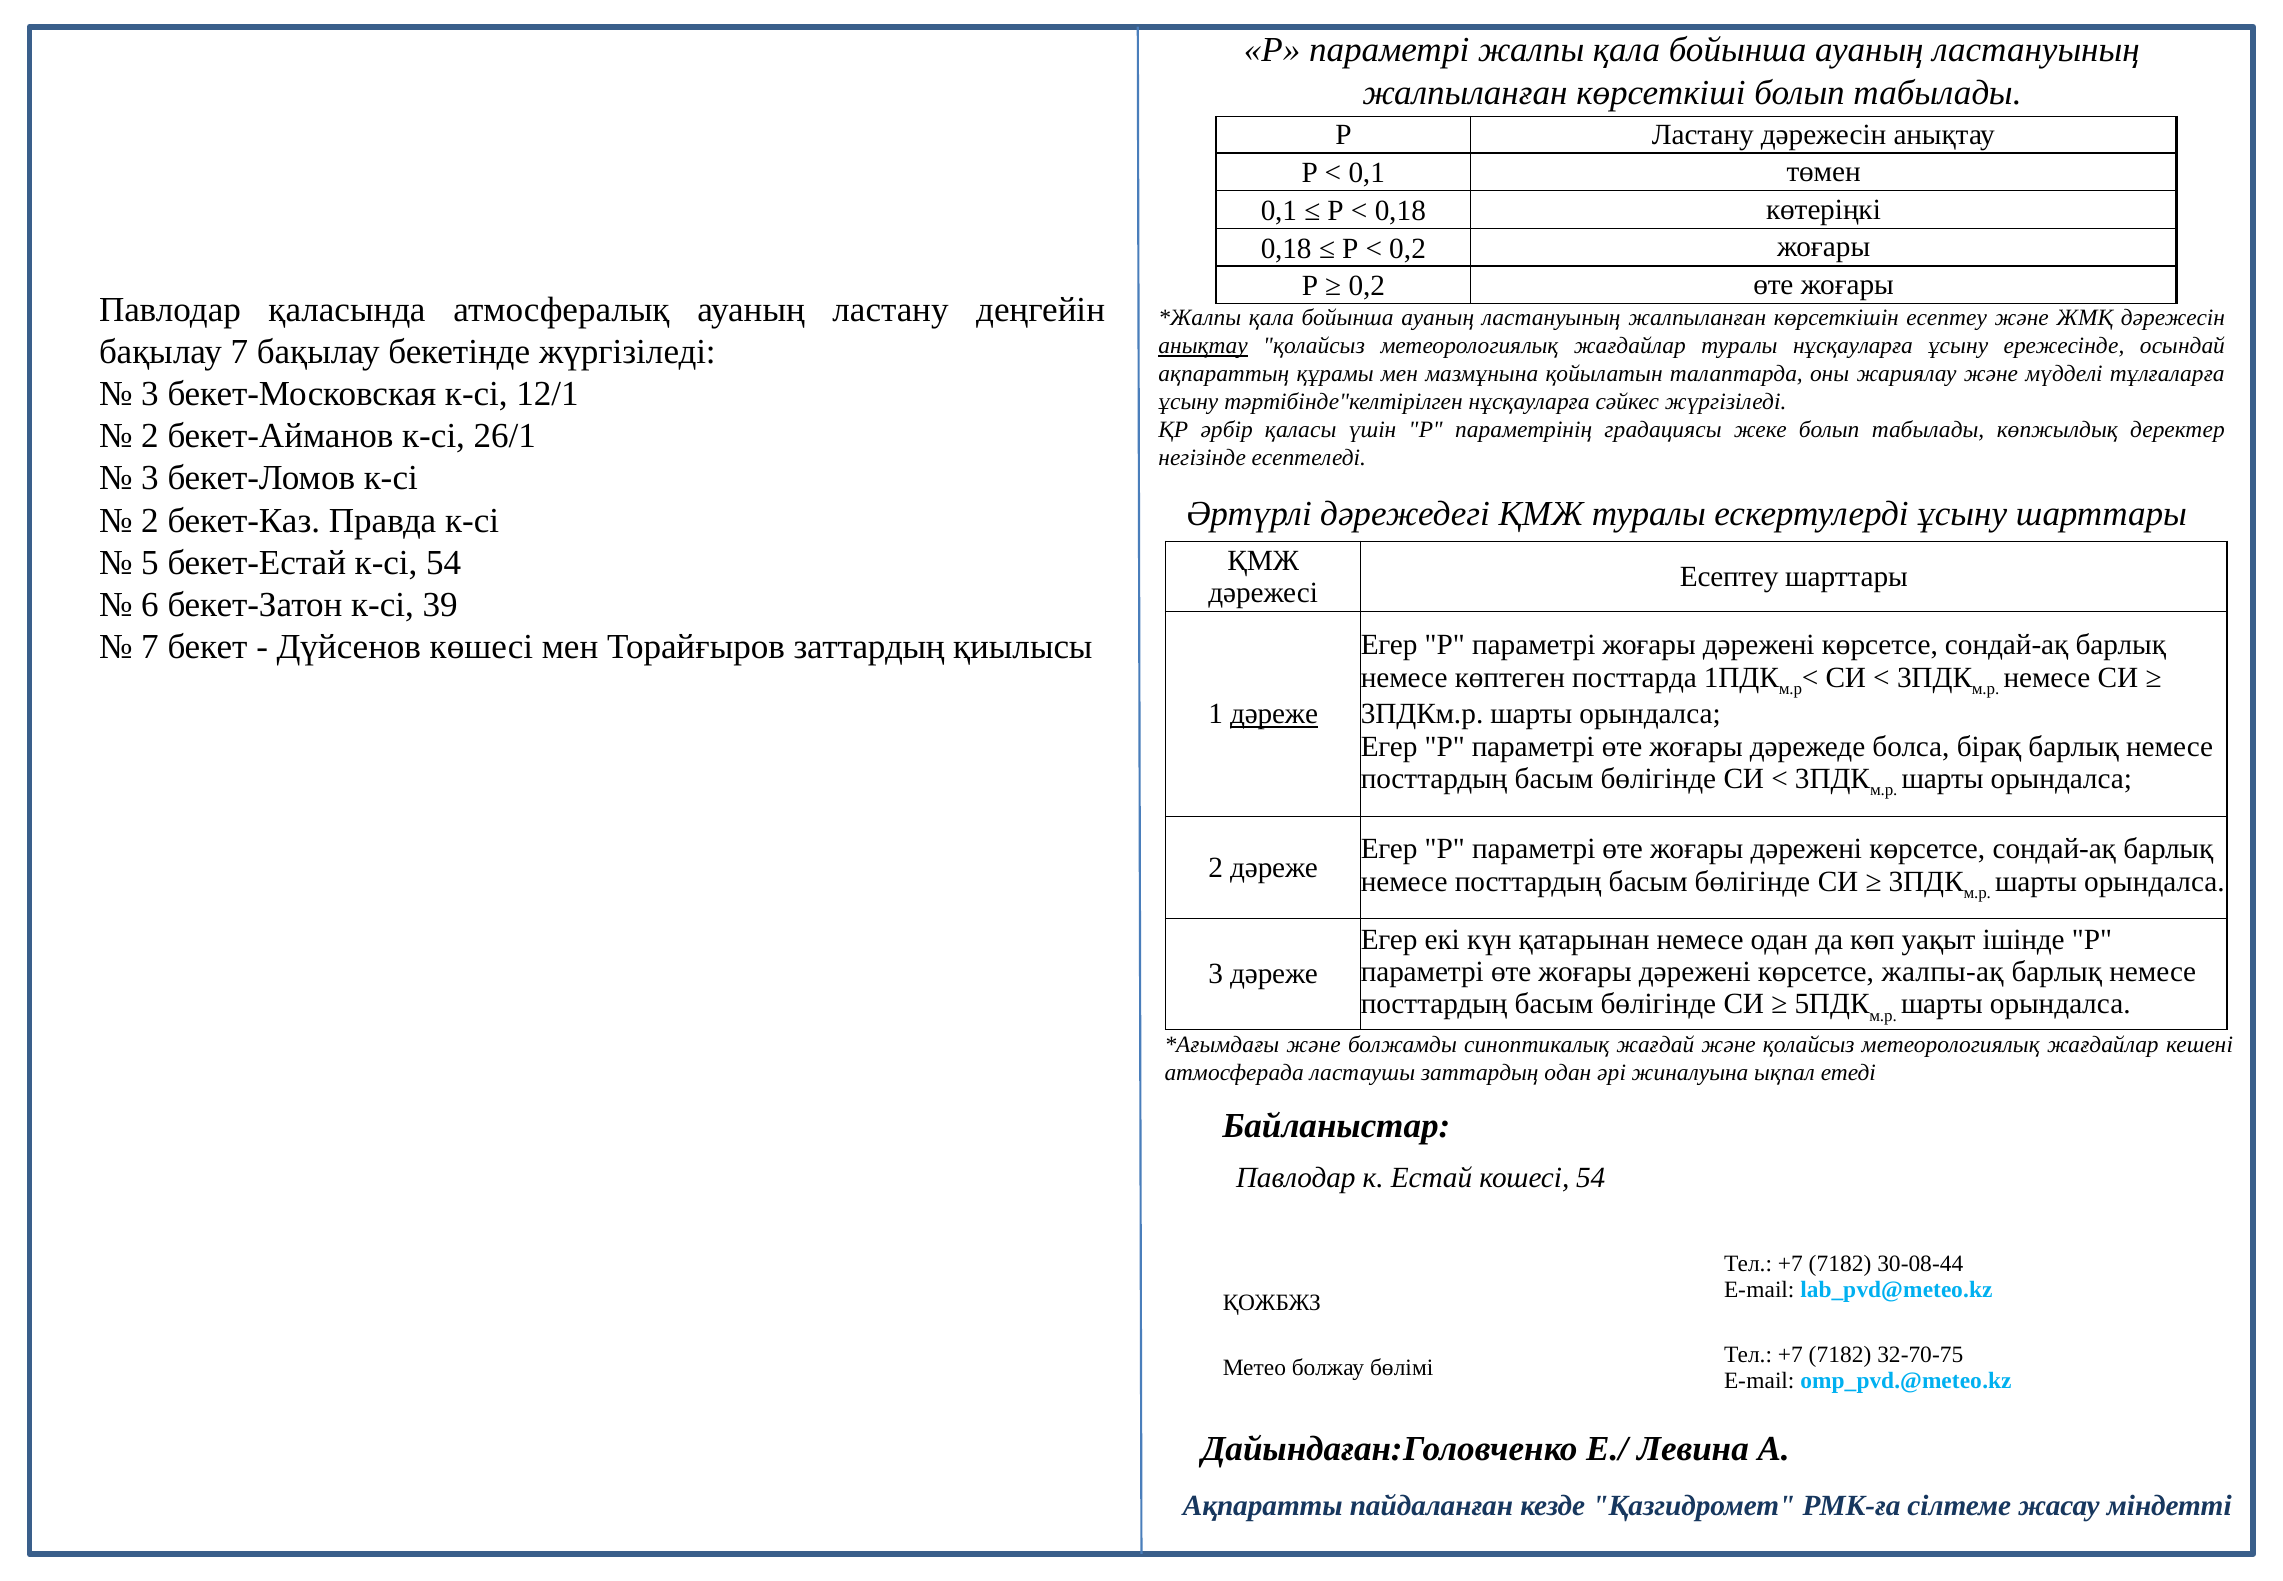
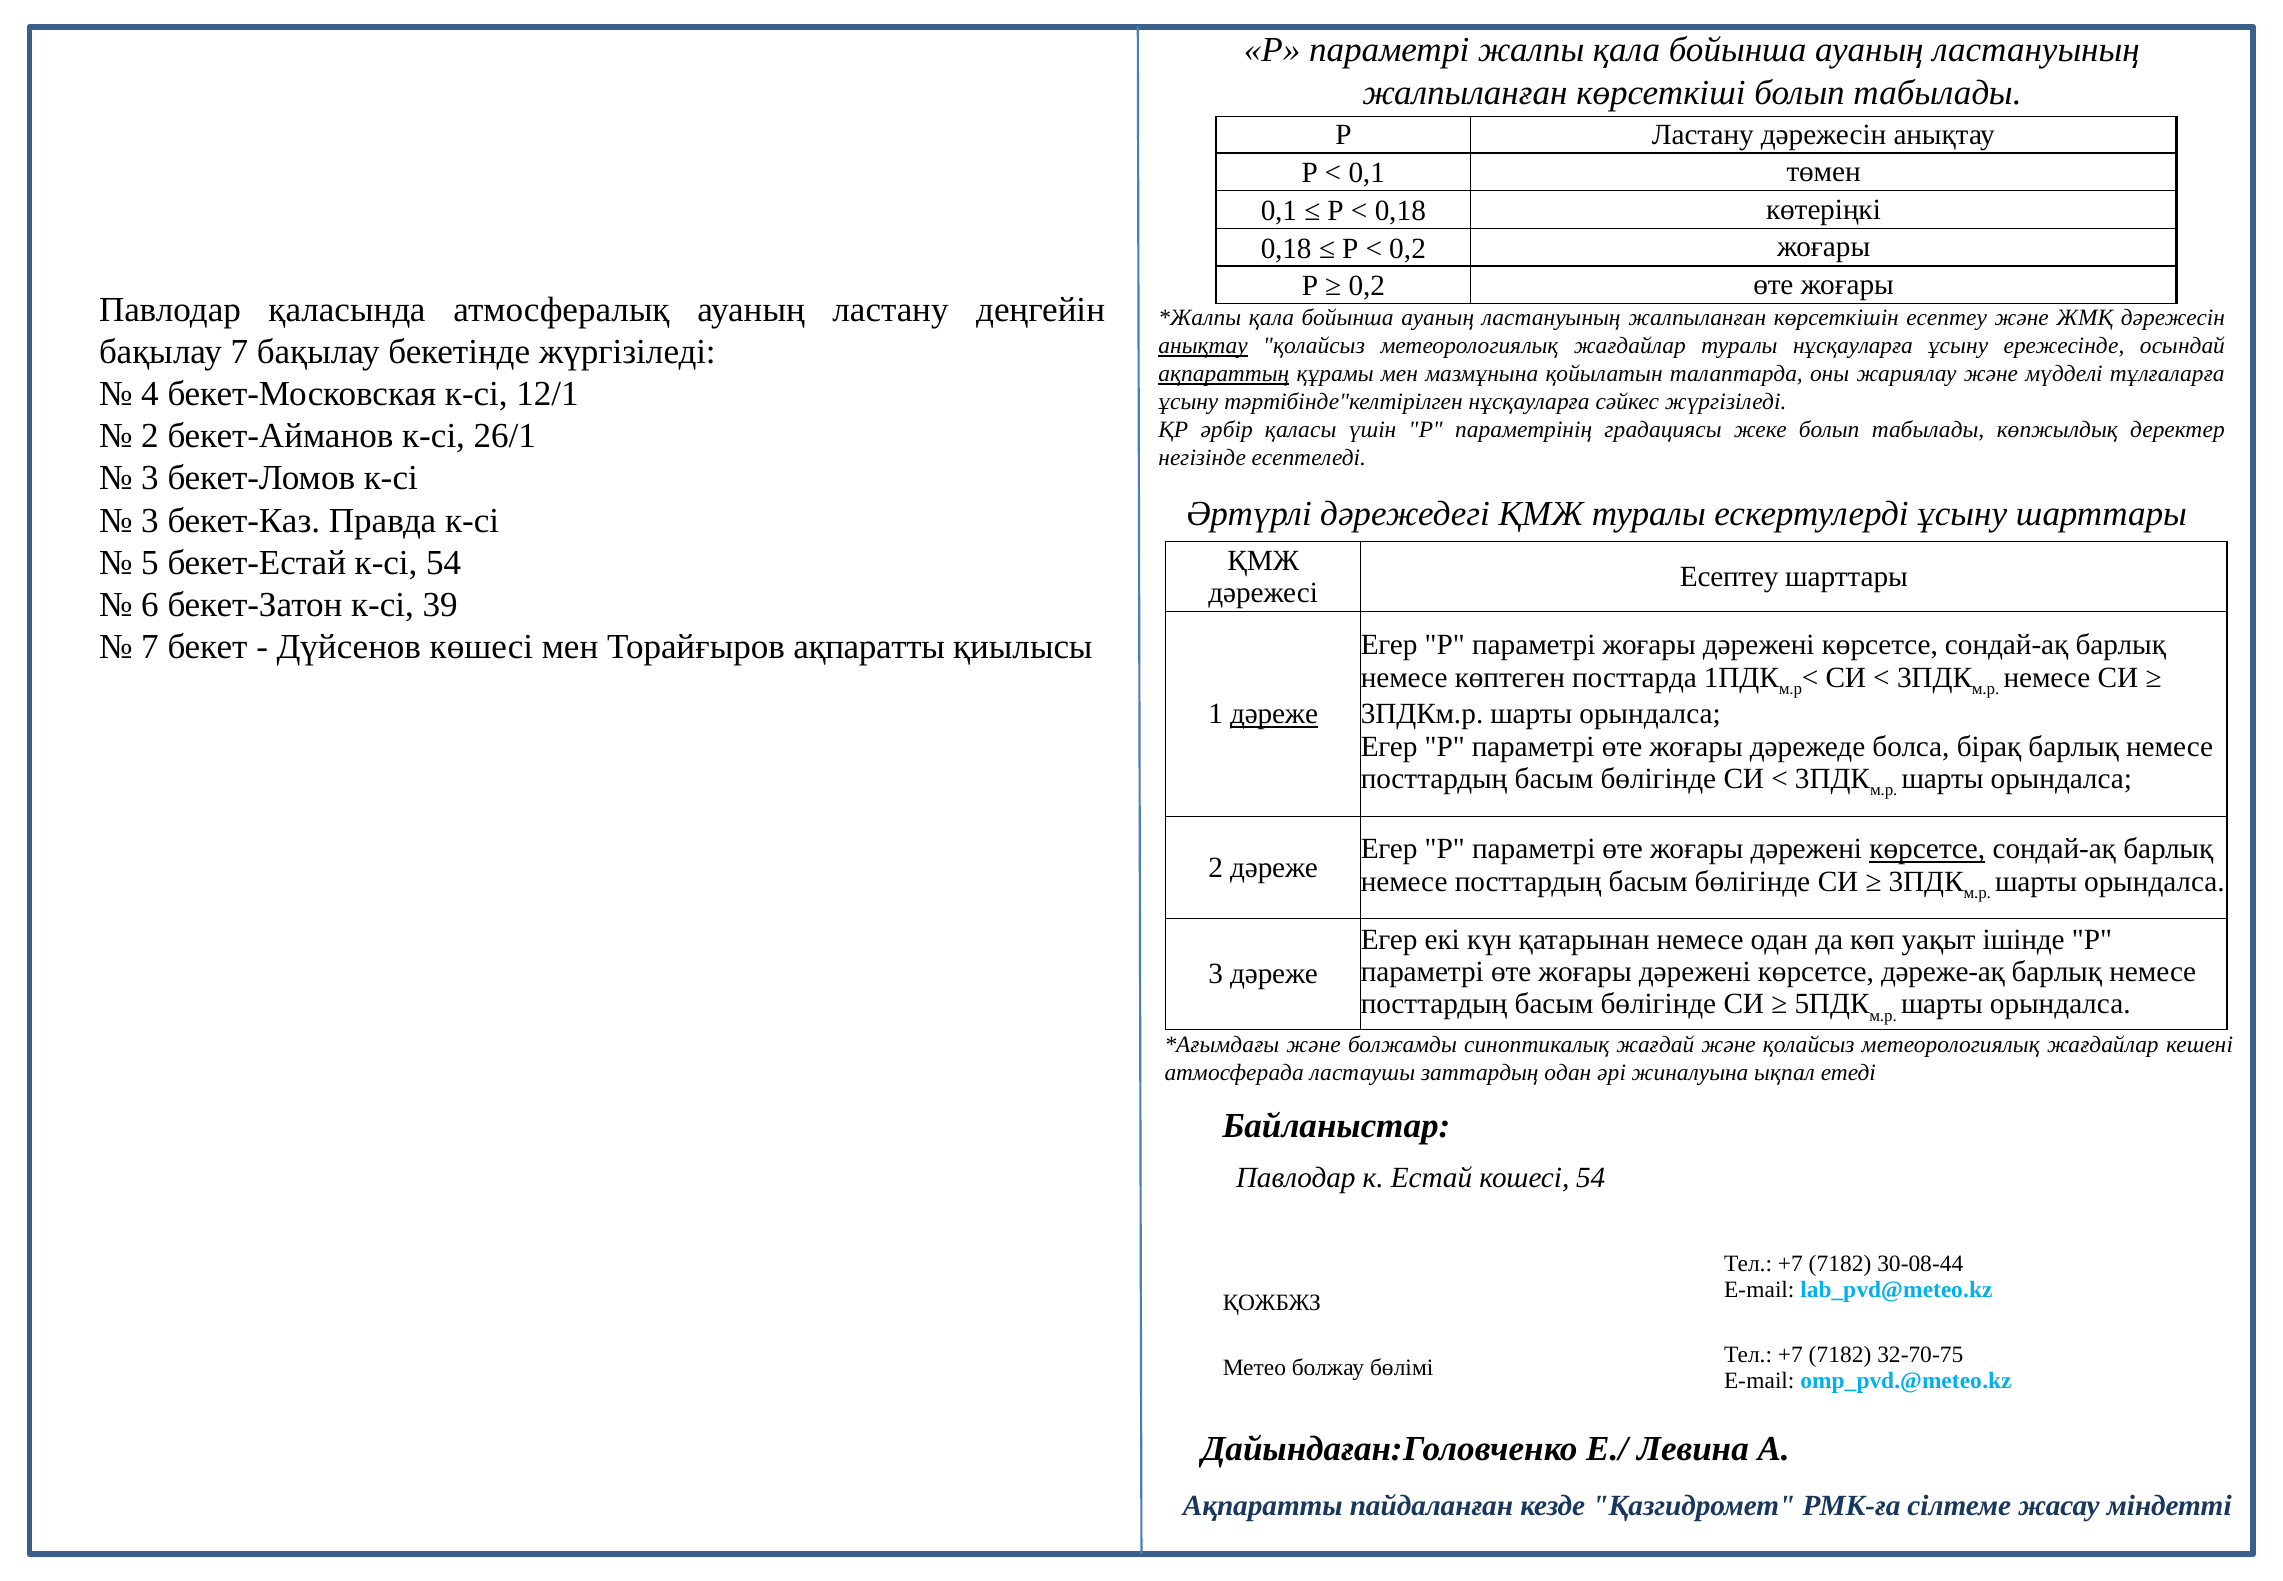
ақпараттың underline: none -> present (1224, 374)
3: 3 -> 4 (150, 394)
2: 2 -> 3 (150, 520)
Торайғыров заттардың: заттардың -> ақпаратты (869, 647)
көрсетсе underline: none -> present (1927, 849)
жалпы-ақ: жалпы-ақ -> дәреже-ақ (1943, 972)
